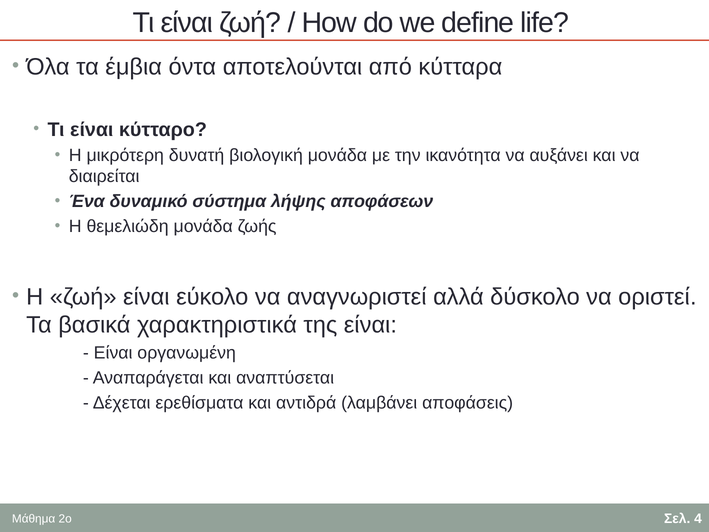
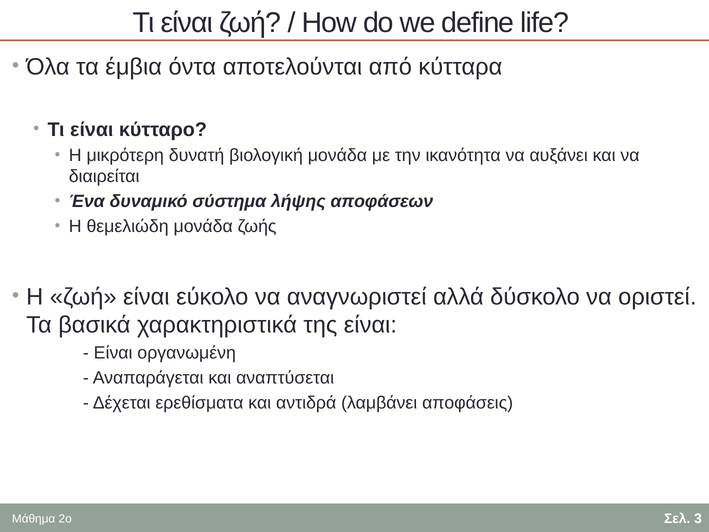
4: 4 -> 3 (698, 519)
